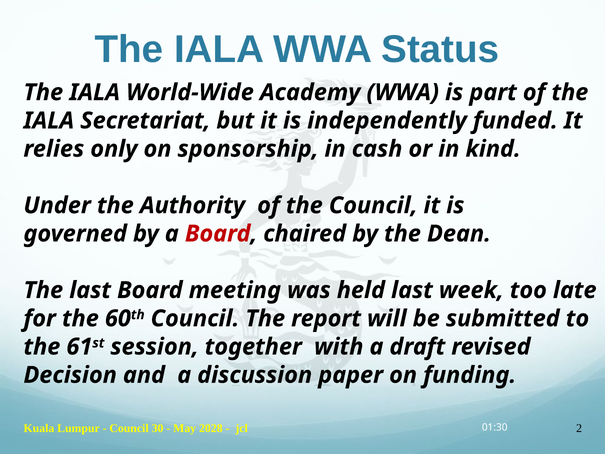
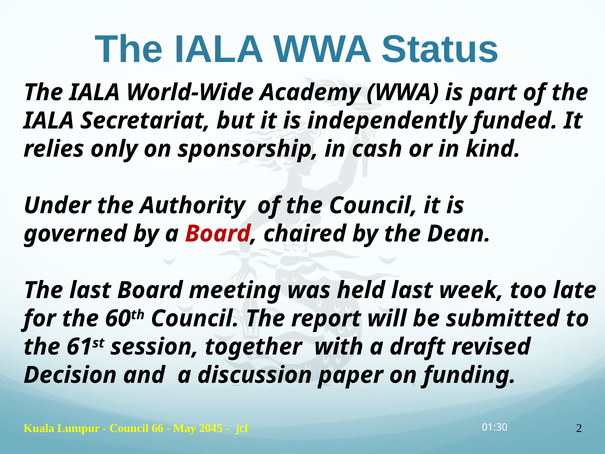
30: 30 -> 66 (158, 428)
2028: 2028 -> 2045 (211, 428)
